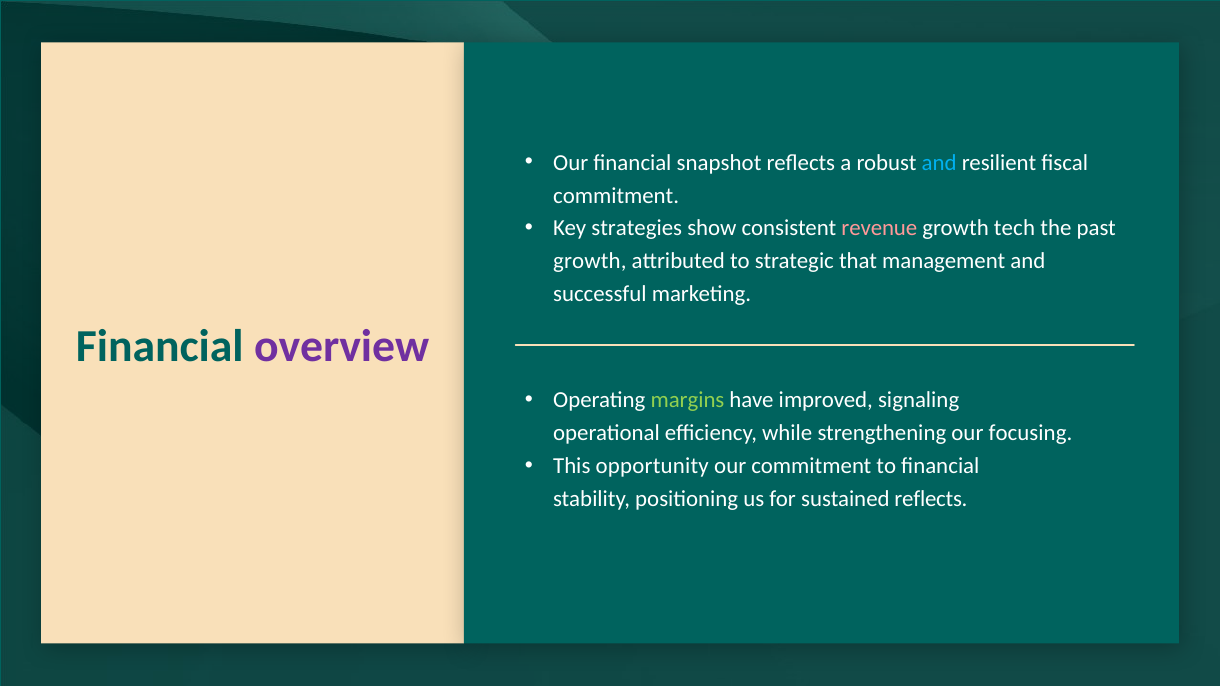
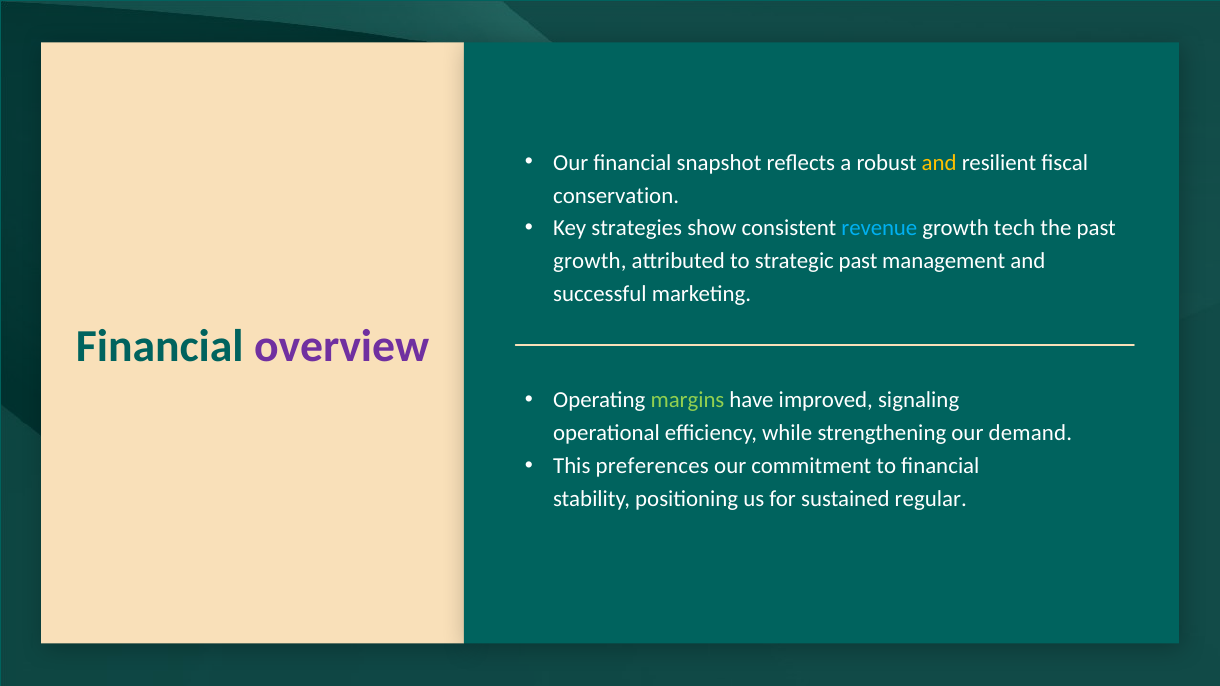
and colour: light blue -> yellow (939, 163)
commitment: commitment -> conservation (616, 196)
revenue colour: pink -> light blue (879, 228)
strategic that: that -> past (858, 261)
focusing: focusing -> demand (1030, 433)
opportunity: opportunity -> preferences (652, 466)
sustained reflects: reflects -> regular (931, 499)
